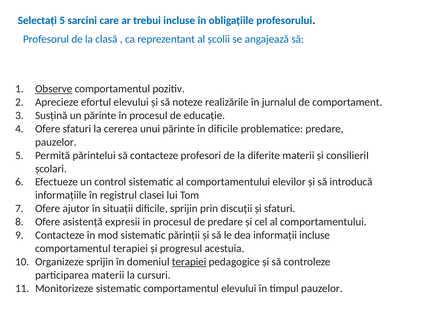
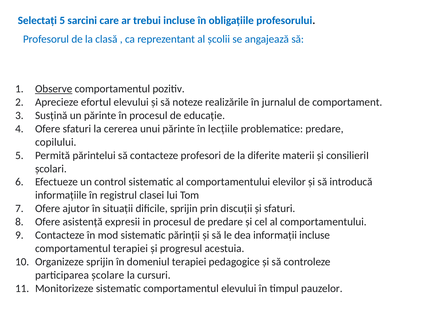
în dificile: dificile -> lecțiile (223, 129)
pauzelor: pauzelor -> copilului (56, 142)
terapiei underline: present -> none (189, 262)
participarea materii: materii -> școlare (108, 275)
